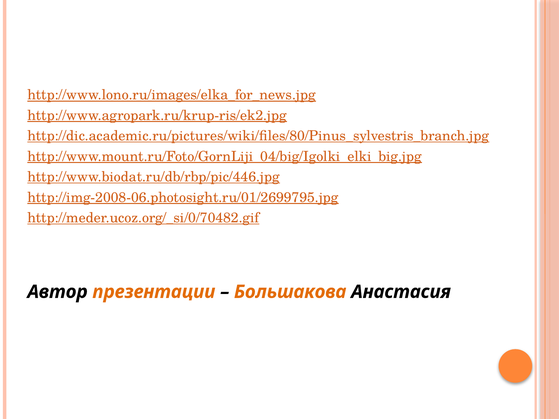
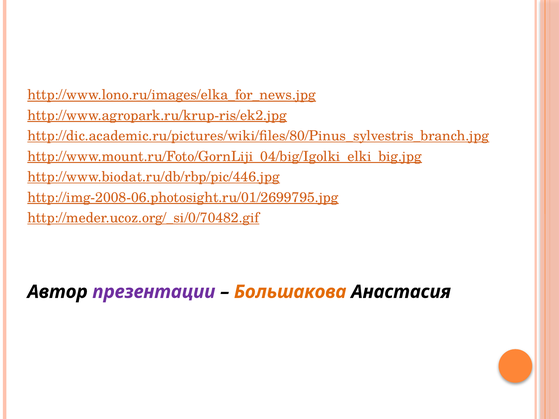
презентации colour: orange -> purple (154, 292)
